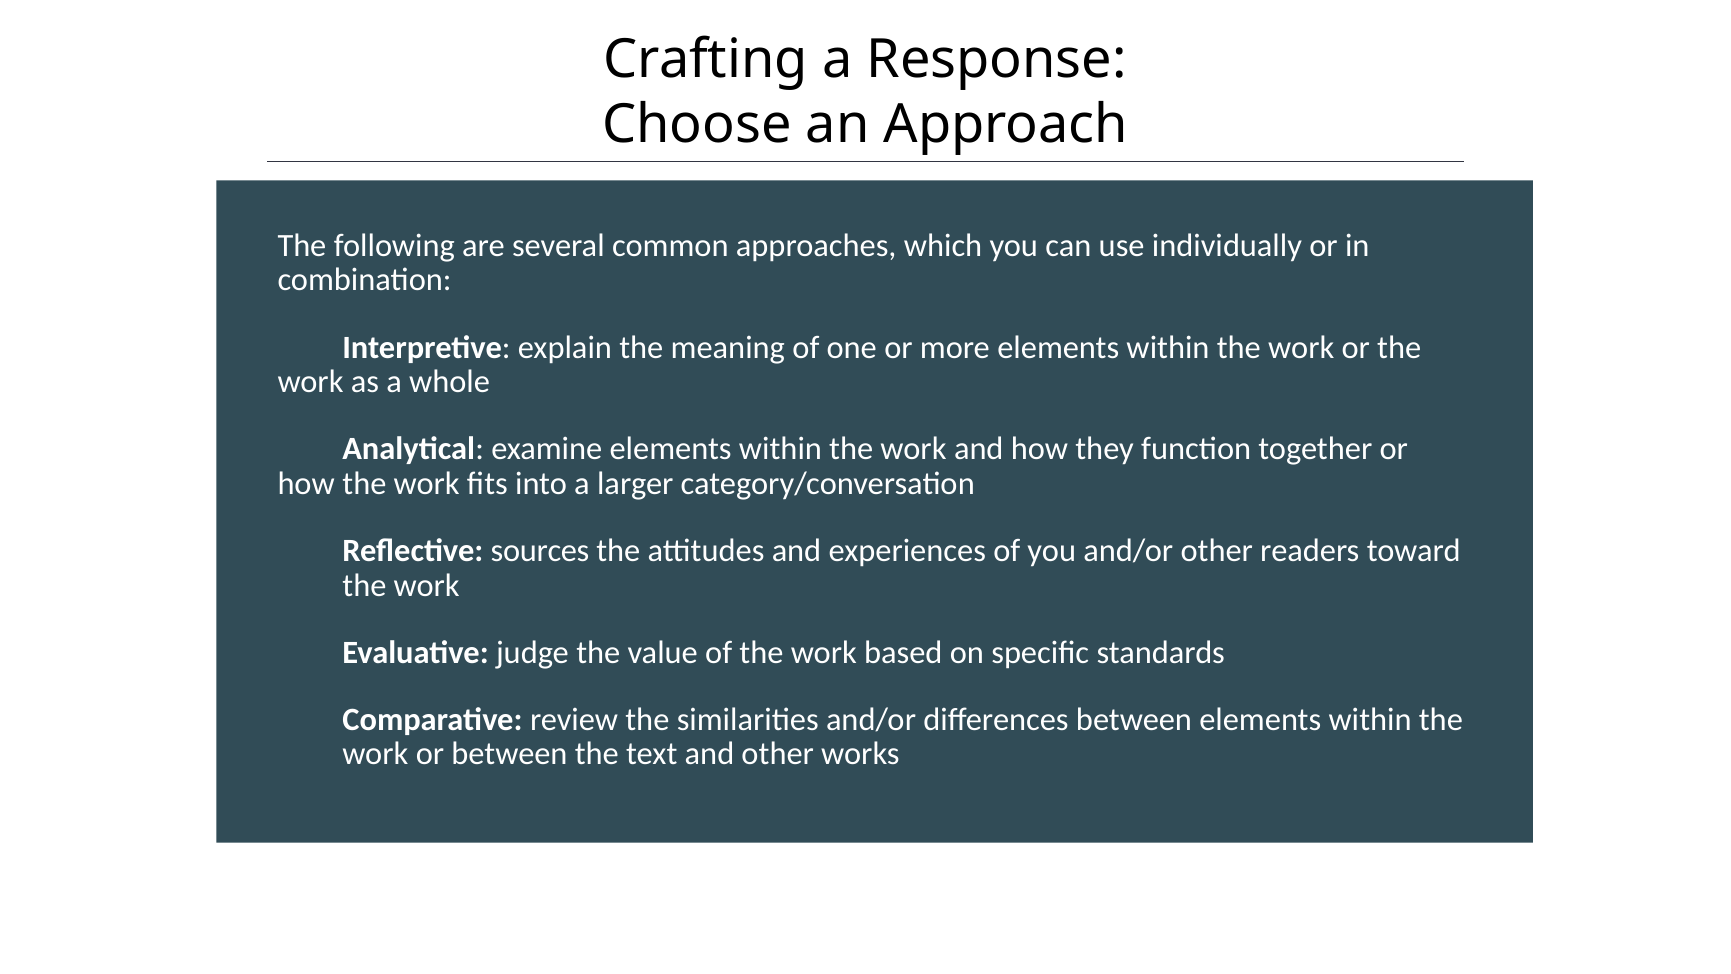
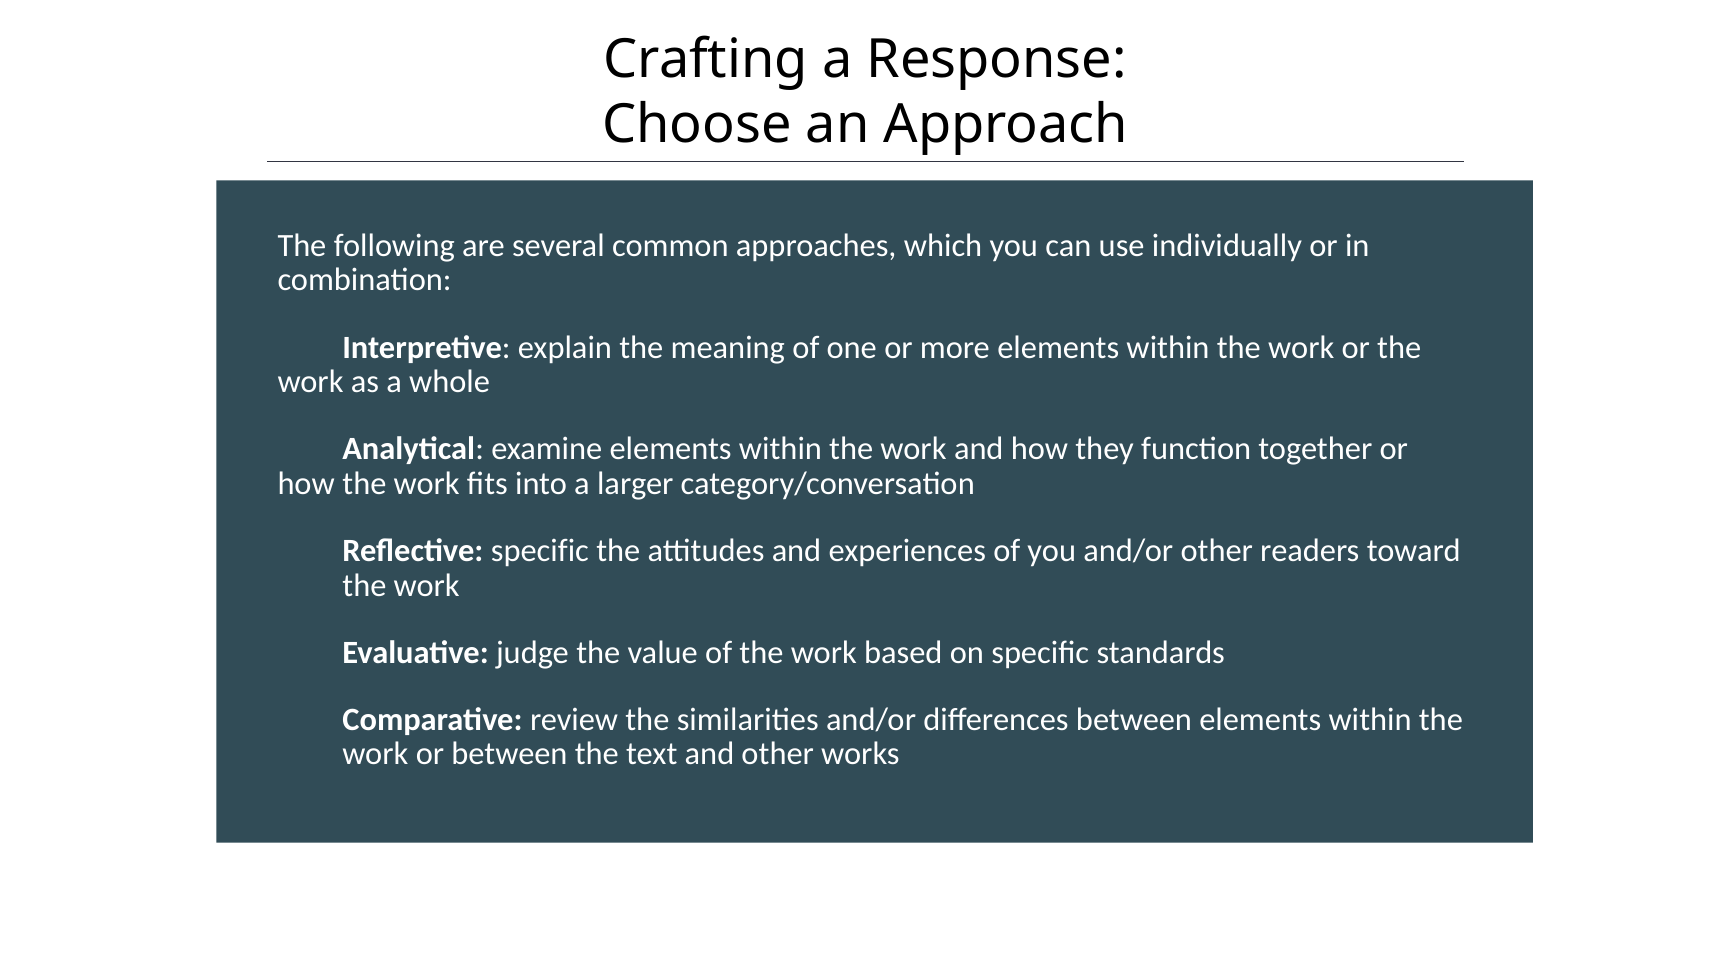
Reflective sources: sources -> specific (540, 551)
